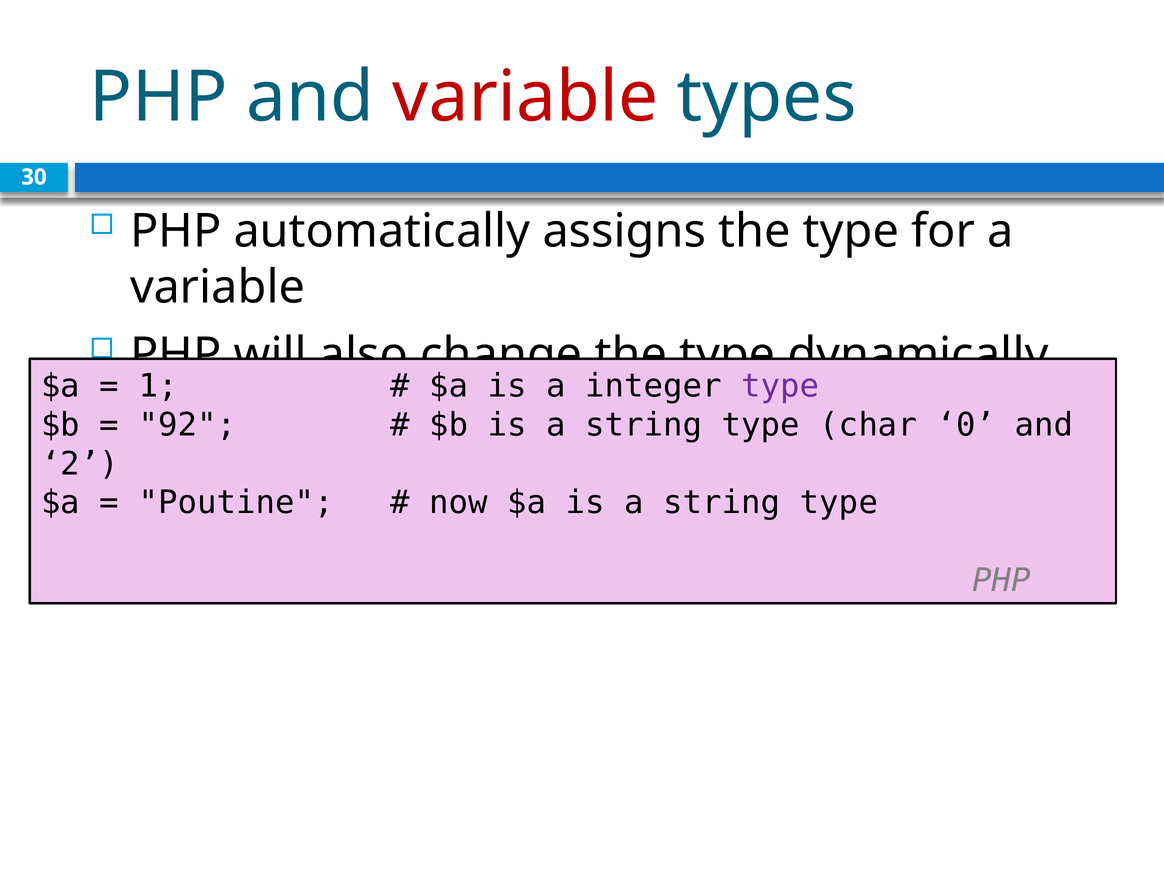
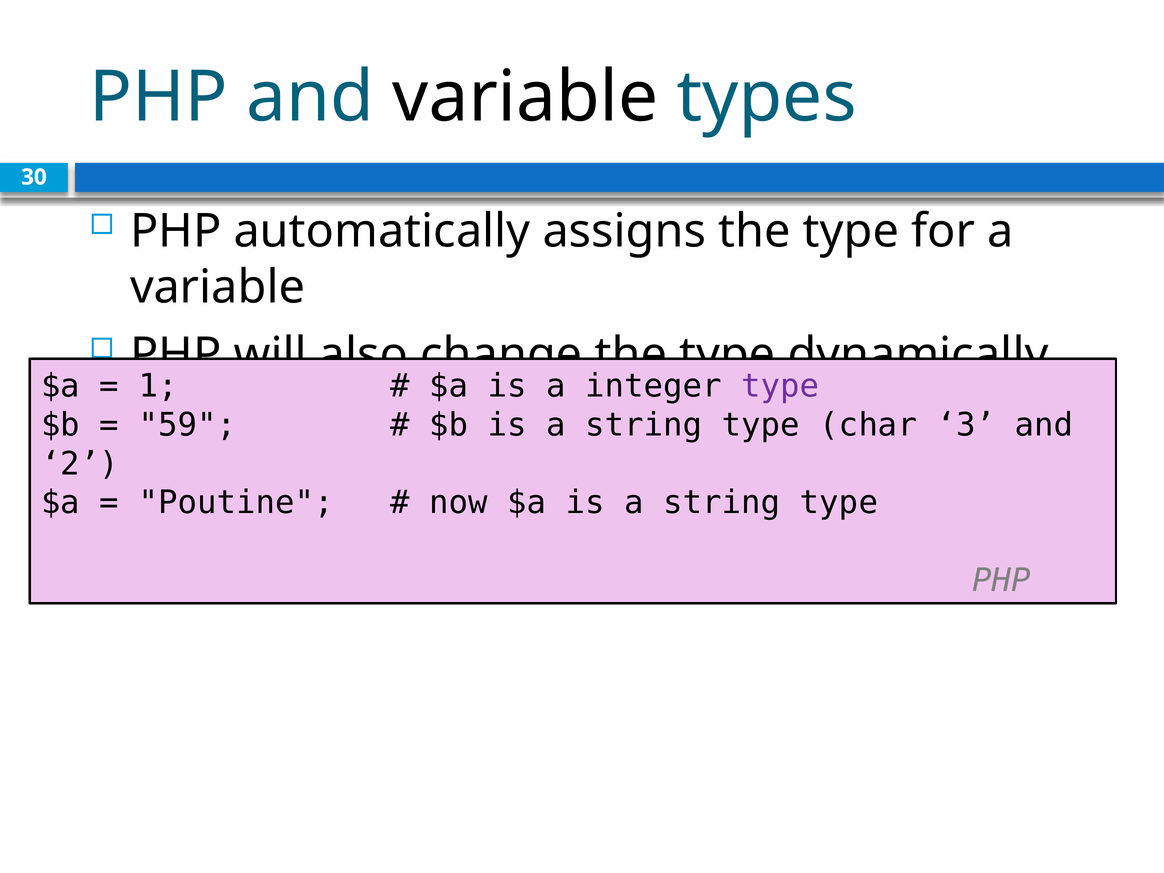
variable colour: red -> black (525, 97)
92: 92 -> 59 (187, 425)
0: 0 -> 3 (966, 425)
